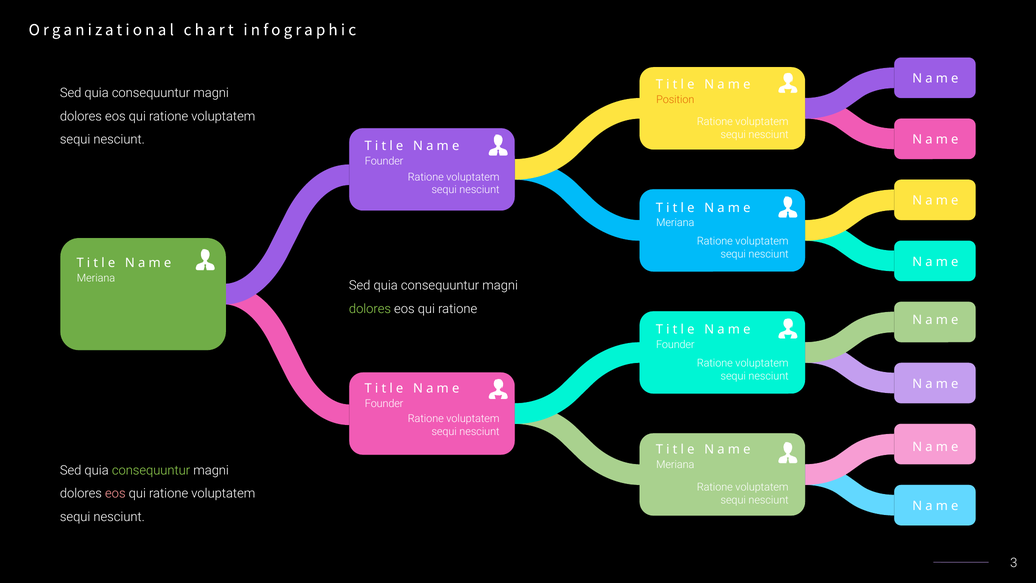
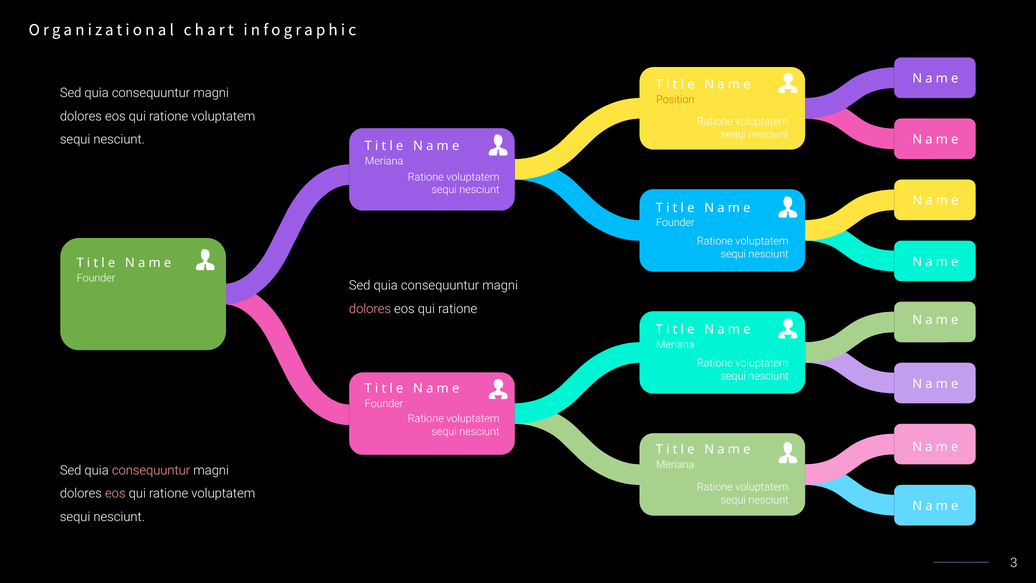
Founder: Founder -> Meriana (384, 161)
Meriana: Meriana -> Founder (675, 223)
Meriana: Meriana -> Founder (96, 278)
dolores colour: light green -> pink (370, 309)
Founder: Founder -> Meriana (675, 344)
consequuntur colour: light green -> pink (151, 470)
